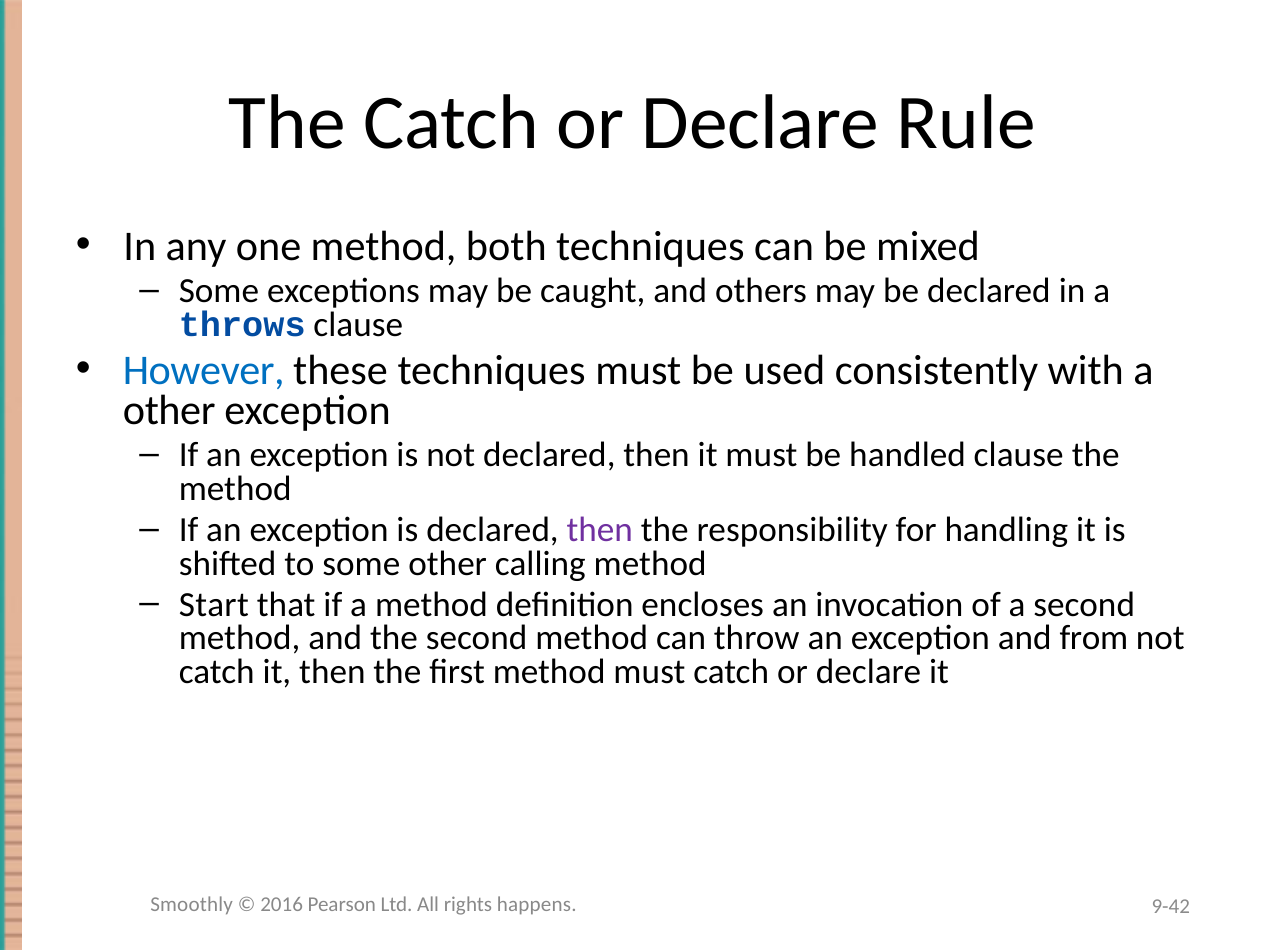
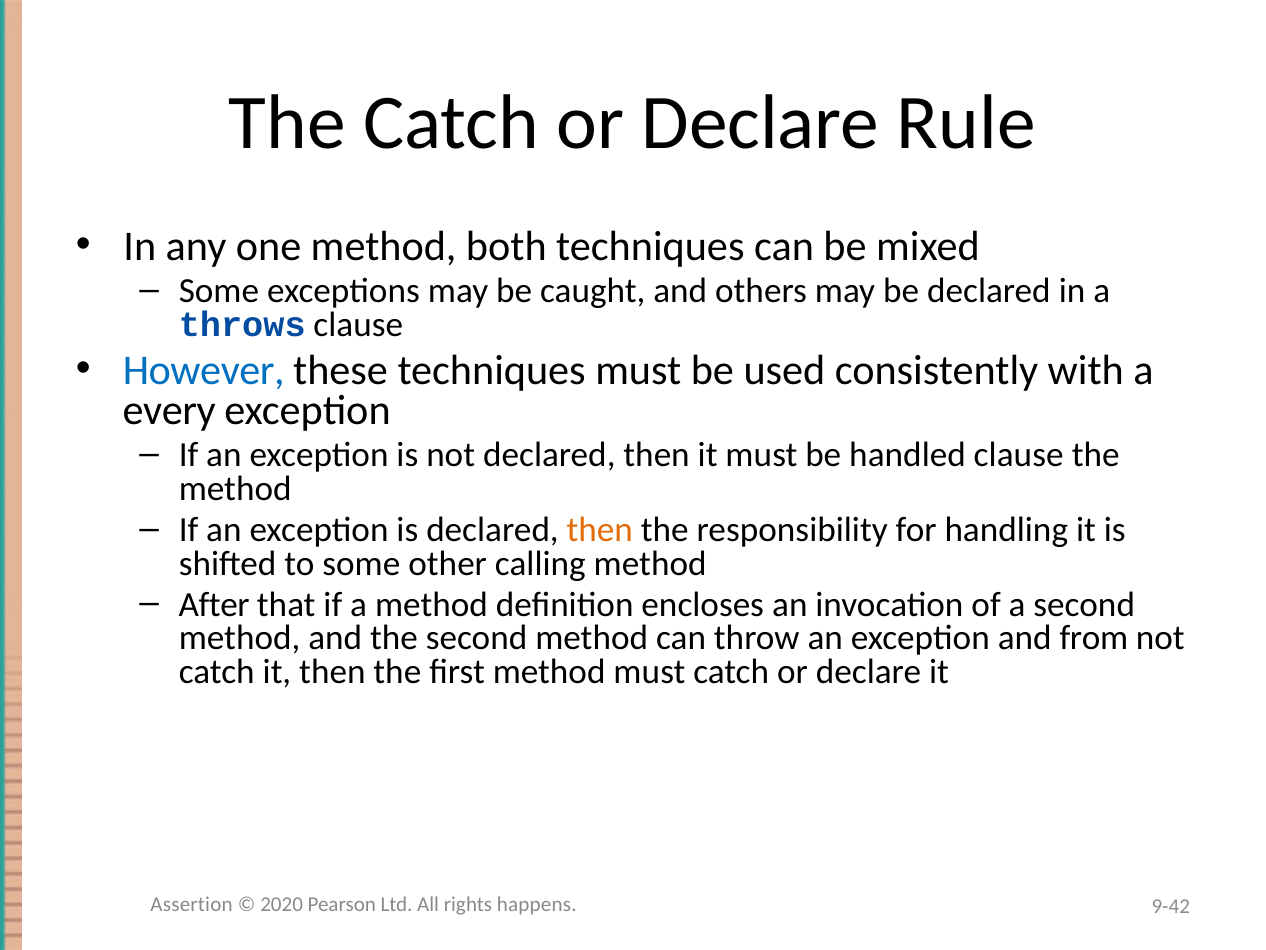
other: other -> every (169, 410)
then colour: purple -> orange (600, 530)
Start: Start -> After (214, 604)
Smoothly: Smoothly -> Assertion (192, 905)
2016: 2016 -> 2020 (282, 905)
